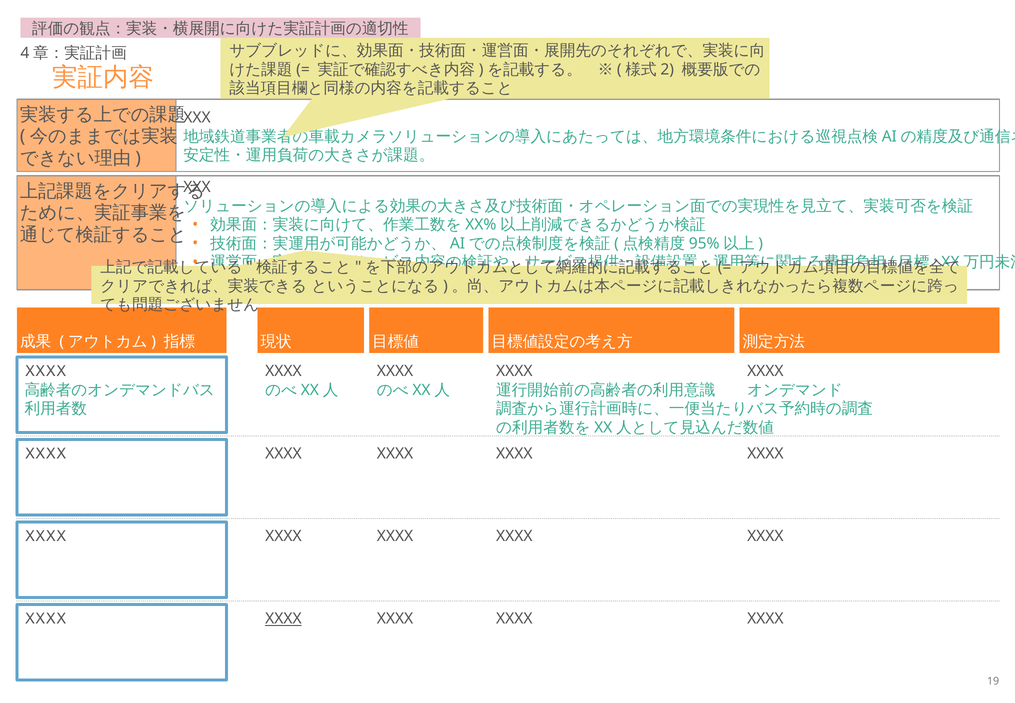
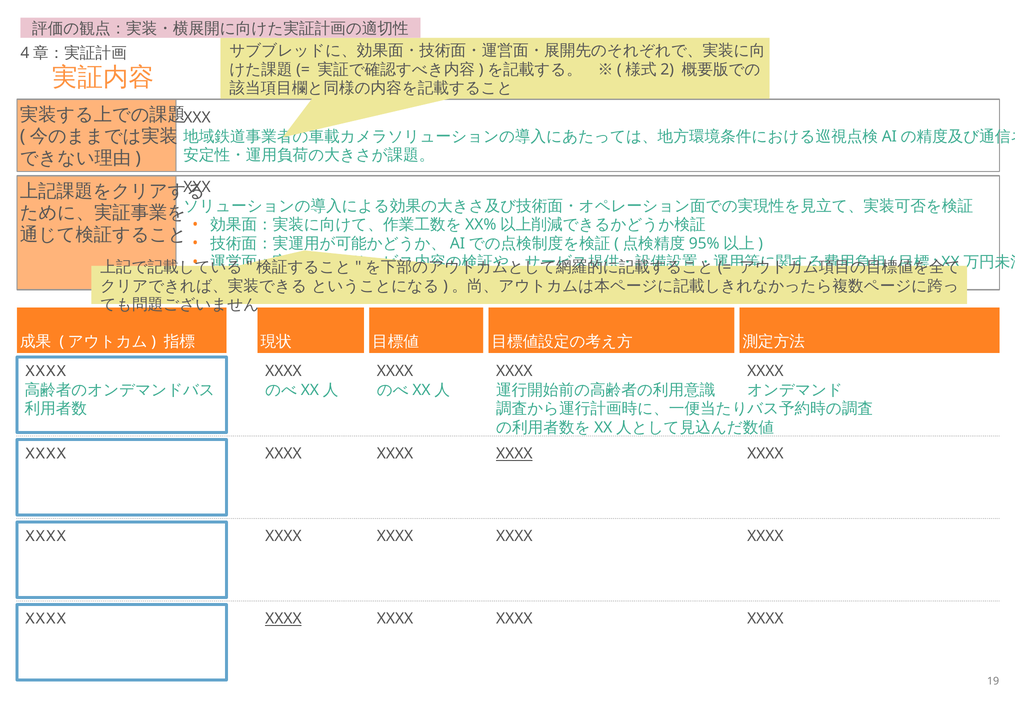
XXXX underline: none -> present (514, 453)
